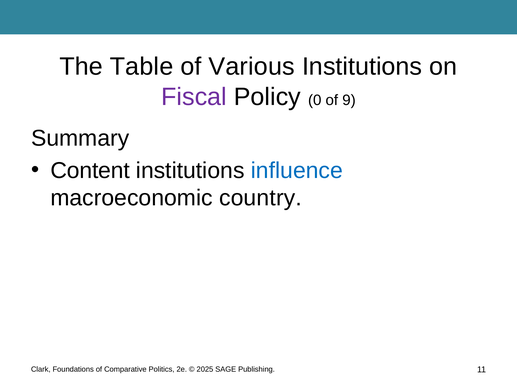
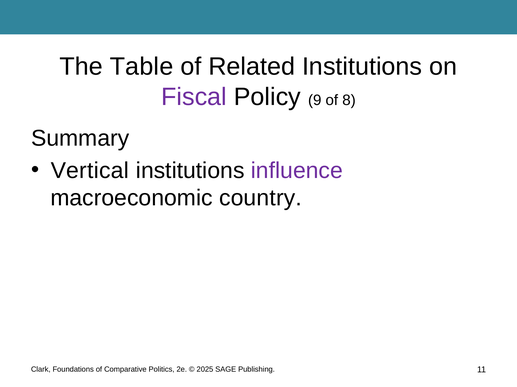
Various: Various -> Related (252, 67)
0: 0 -> 9 (315, 100)
9: 9 -> 8 (349, 100)
Content: Content -> Vertical (90, 171)
influence colour: blue -> purple (297, 171)
